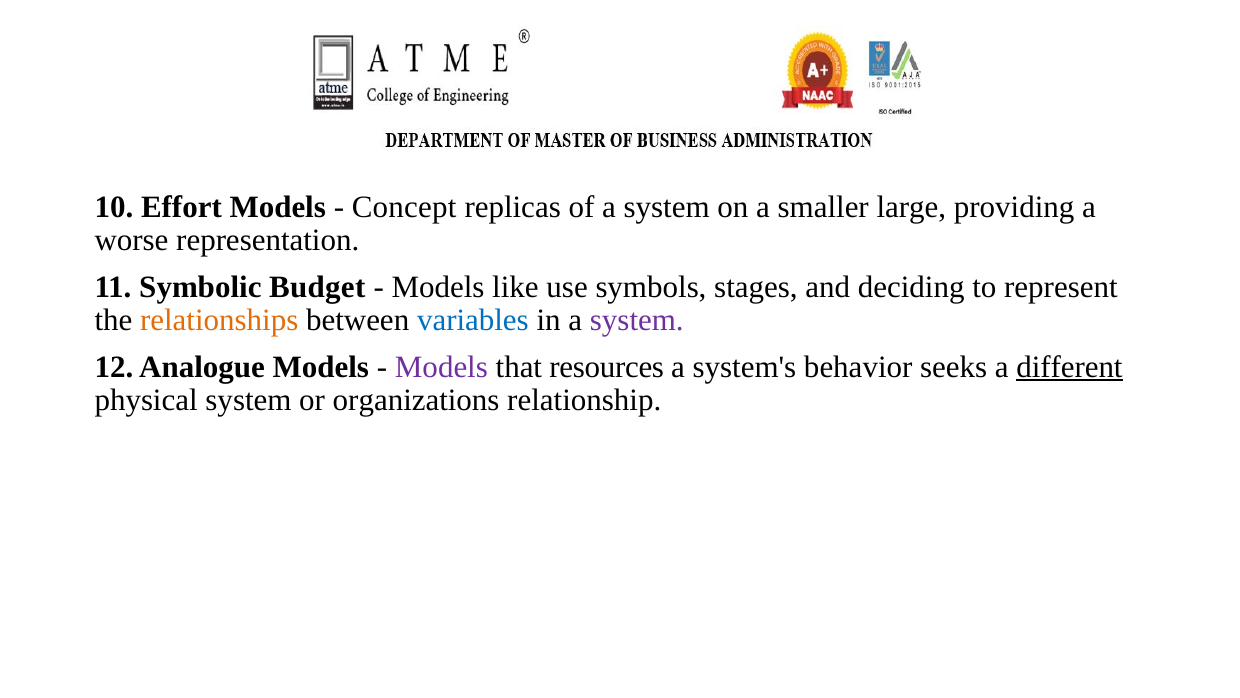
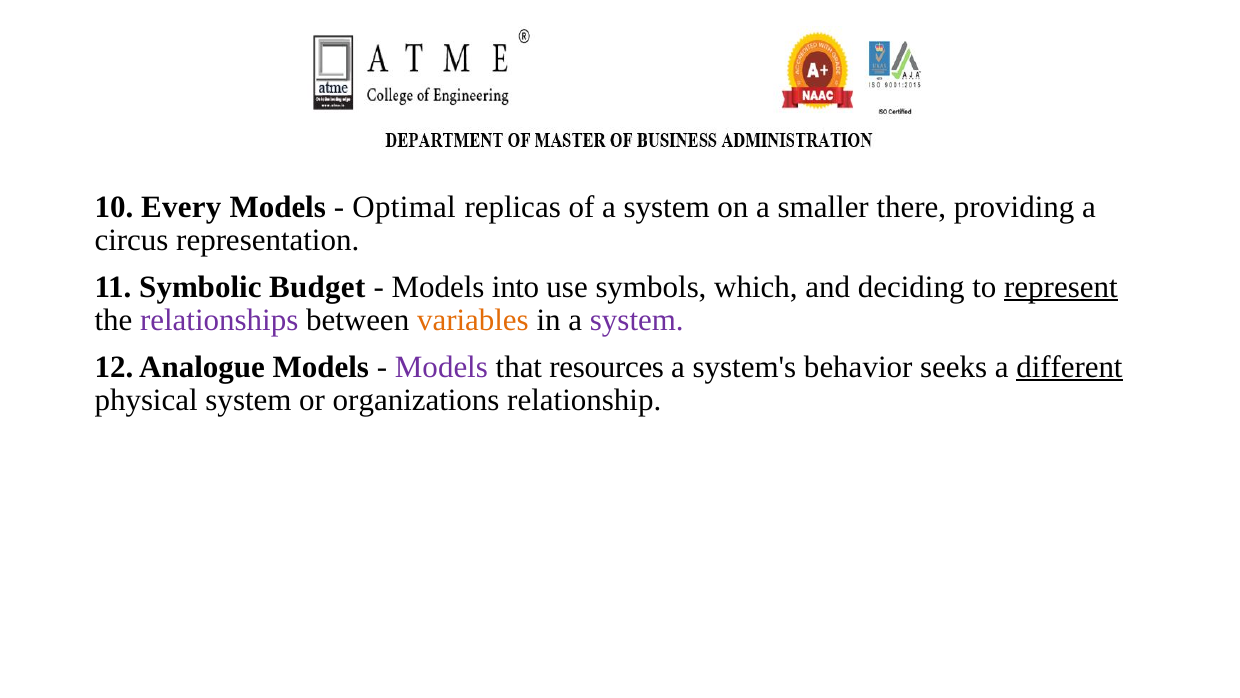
Effort: Effort -> Every (181, 207)
Concept: Concept -> Optimal (404, 207)
large: large -> there (911, 207)
worse: worse -> circus (132, 240)
like: like -> into (516, 287)
stages: stages -> which (756, 287)
represent underline: none -> present (1061, 287)
relationships colour: orange -> purple (219, 320)
variables colour: blue -> orange (473, 320)
